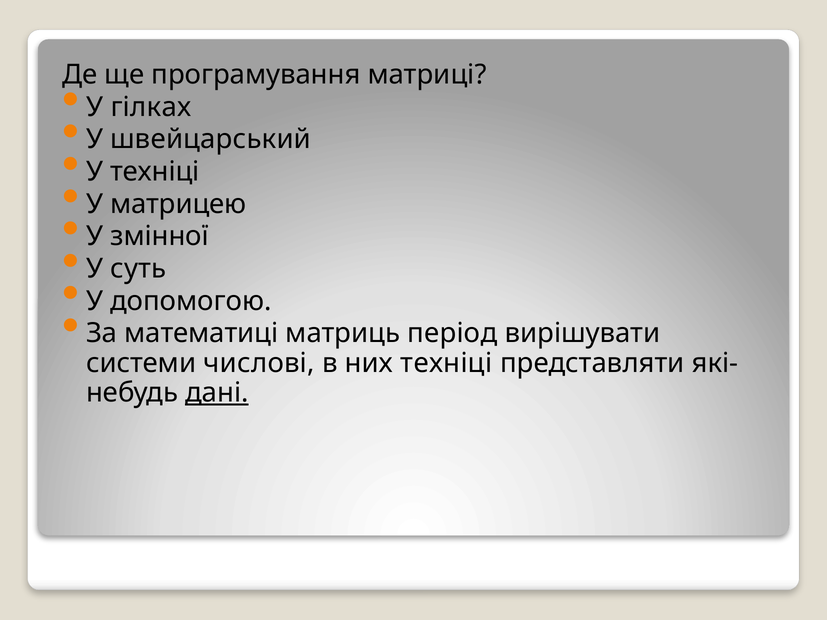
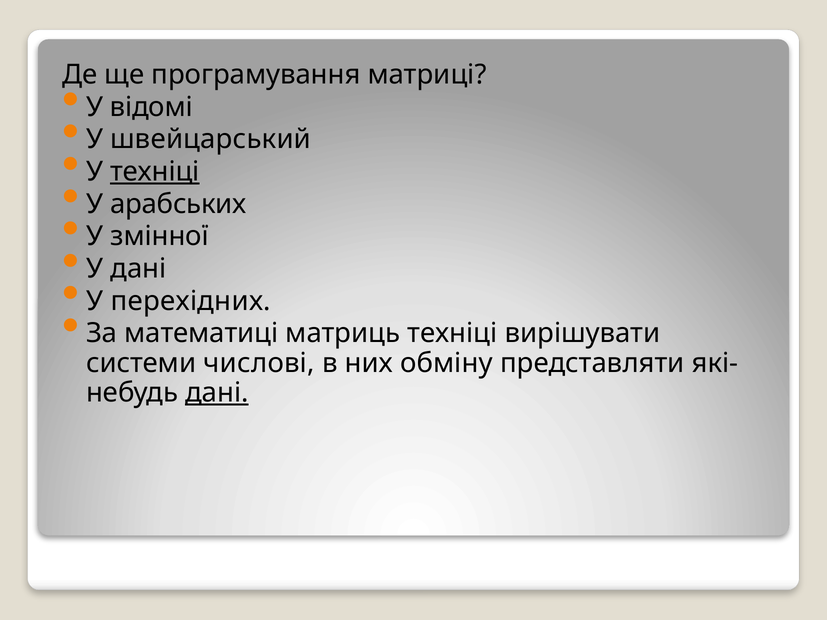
гілках: гілках -> відомі (151, 107)
техніці underline: none -> present (155, 172)
матрицею: матрицею -> арабських (178, 204)
У суть: суть -> дані (138, 269)
допомогою: допомогою -> перехідних (191, 301)
матриць період: період -> техніці (452, 333)
них техніці: техніці -> обміну (446, 363)
